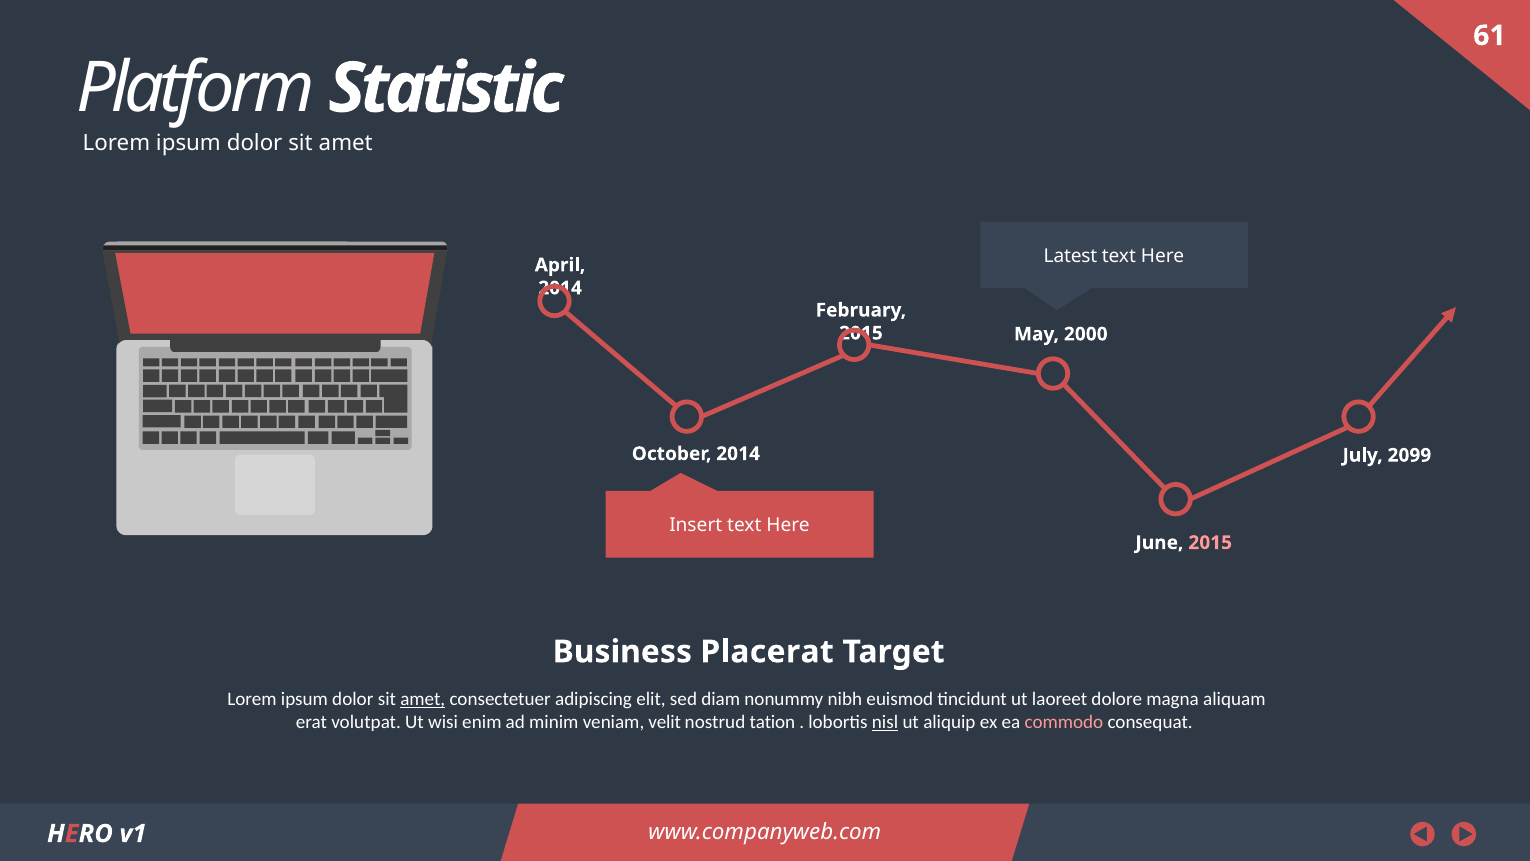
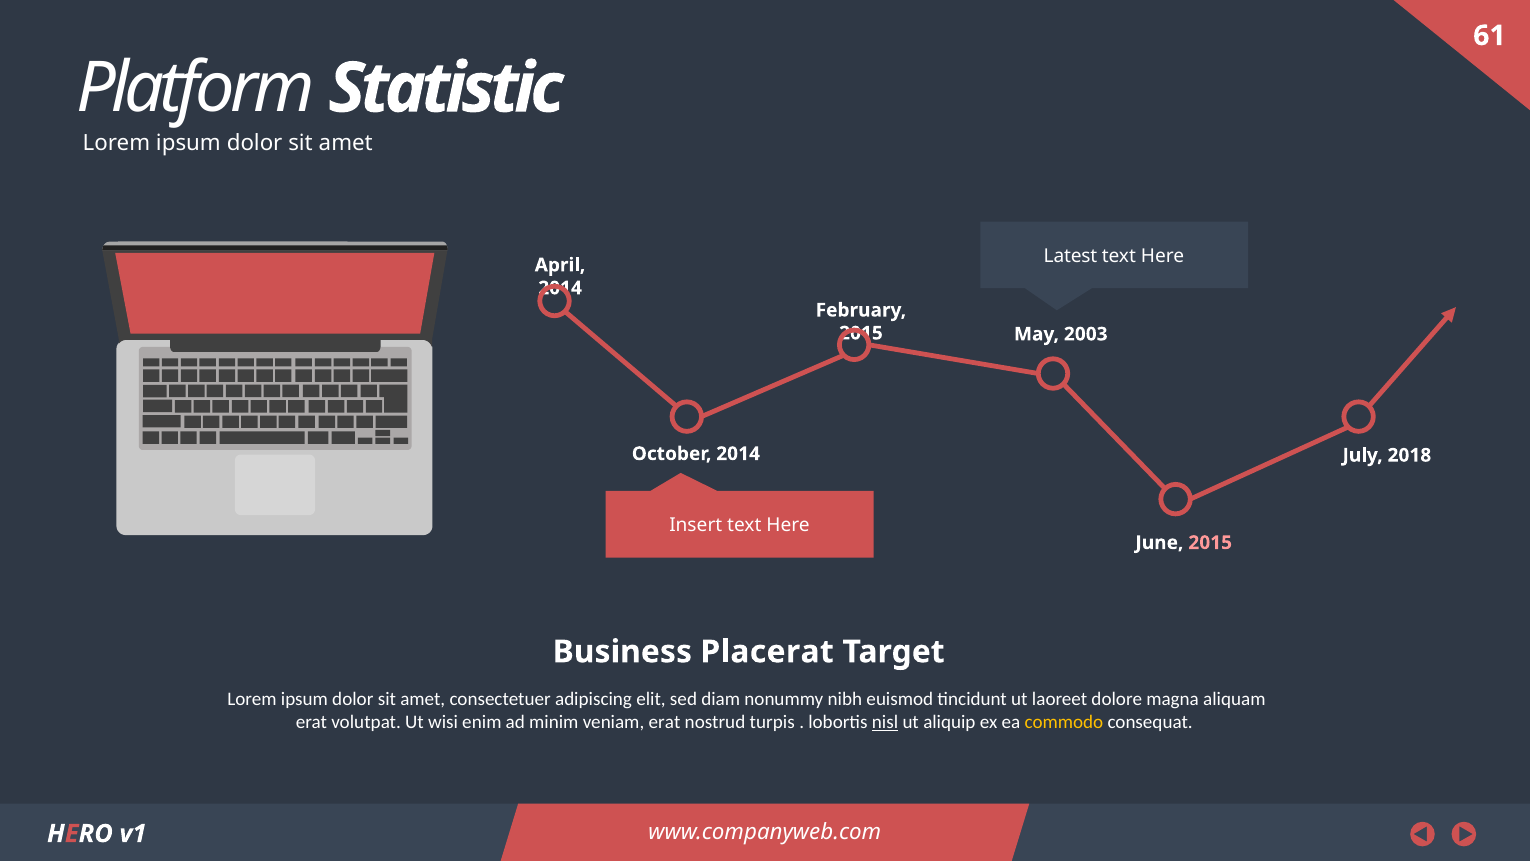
2000: 2000 -> 2003 (1086, 334)
2099: 2099 -> 2018 (1409, 455)
amet underline: present -> none (423, 699)
veniam velit: velit -> erat (665, 722)
tation: tation -> turpis (772, 722)
commodo colour: pink -> yellow (1064, 722)
